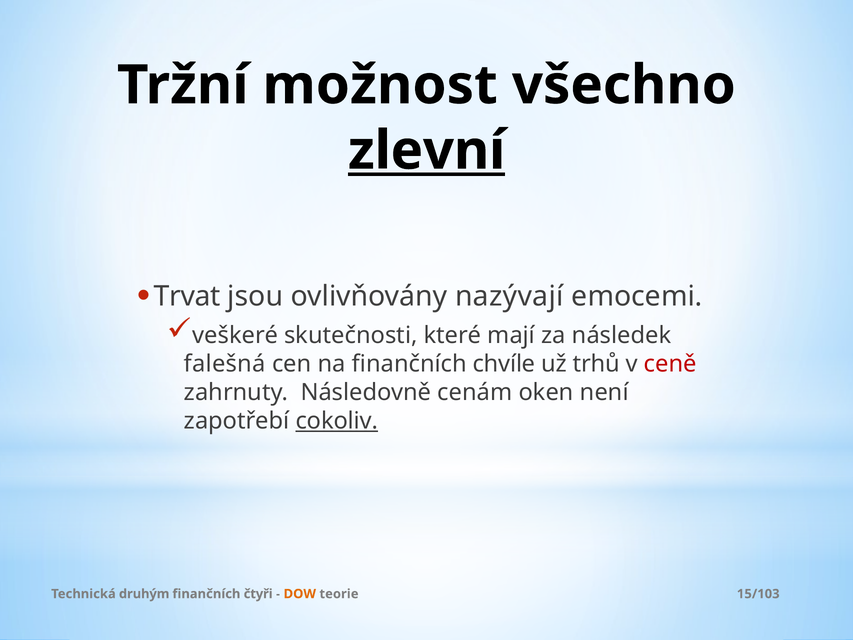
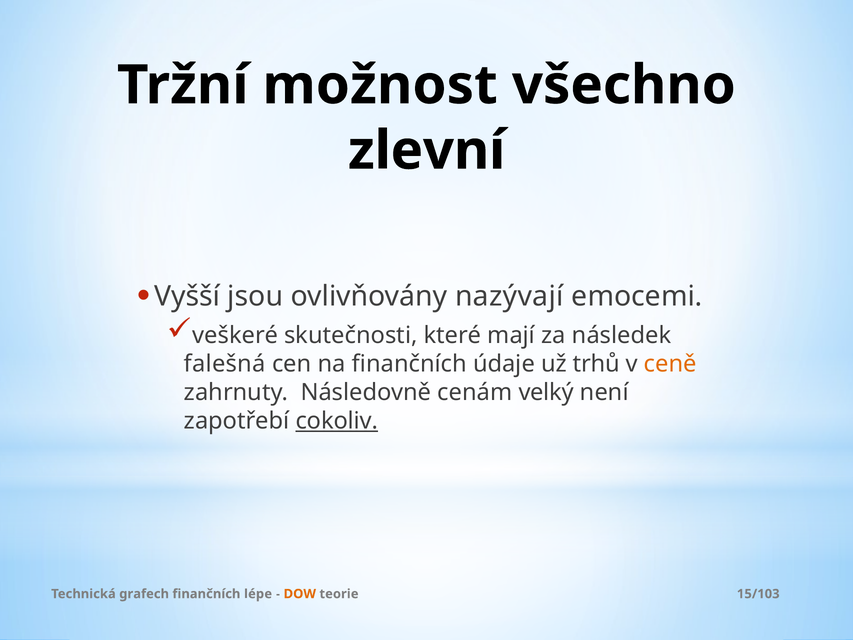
zlevní underline: present -> none (427, 151)
Trvat: Trvat -> Vyšší (187, 296)
chvíle: chvíle -> údaje (504, 364)
ceně colour: red -> orange (670, 364)
oken: oken -> velký (546, 392)
druhým: druhým -> grafech (144, 594)
čtyři: čtyři -> lépe (258, 594)
